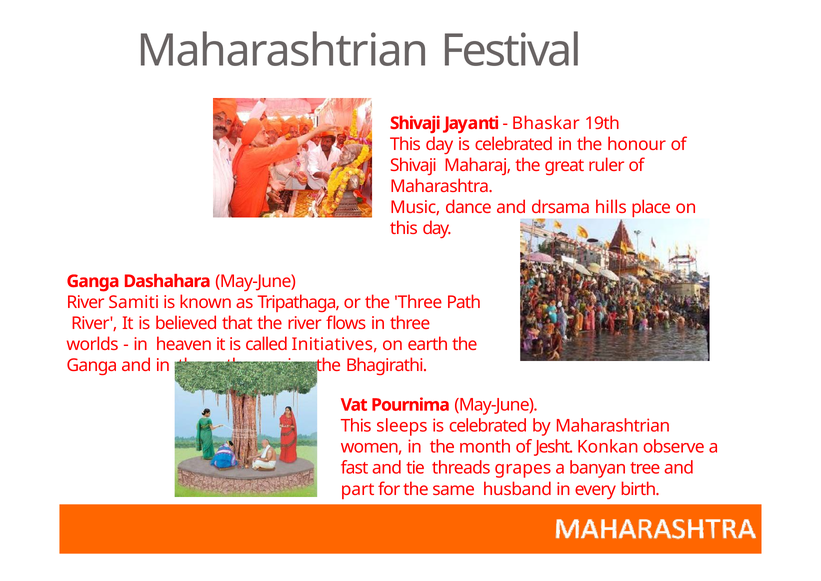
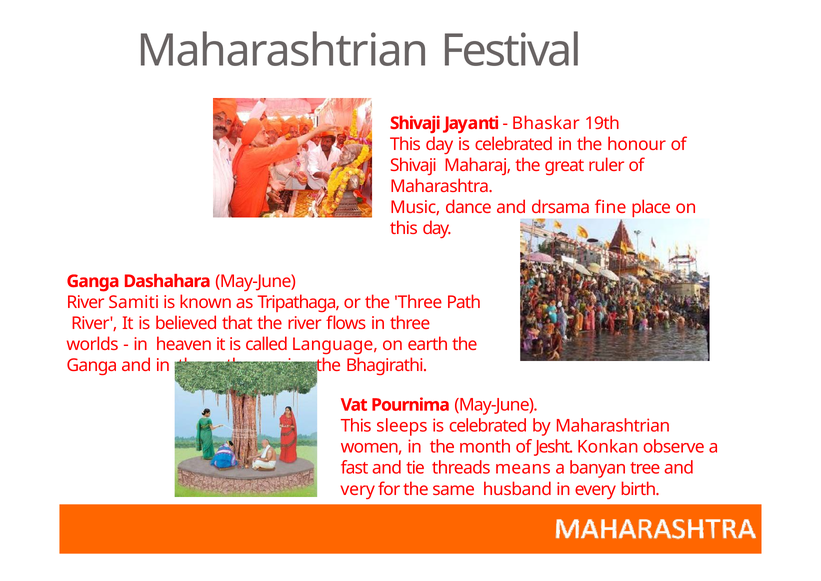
hills: hills -> fine (611, 207)
Initiatives: Initiatives -> Language (335, 344)
grapes: grapes -> means (523, 468)
part: part -> very (358, 489)
